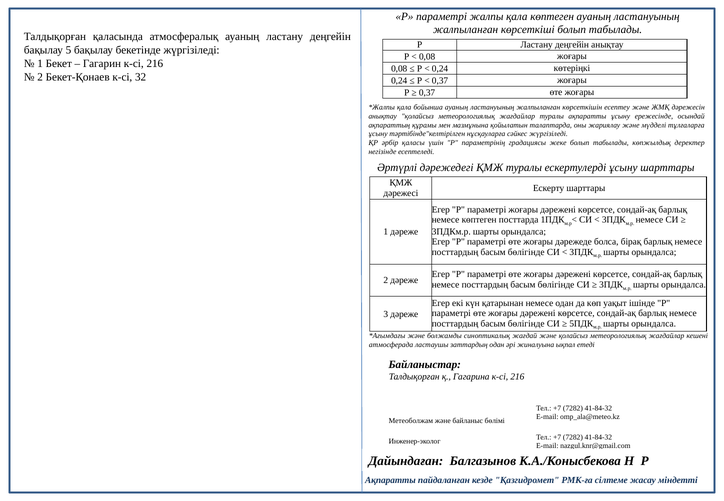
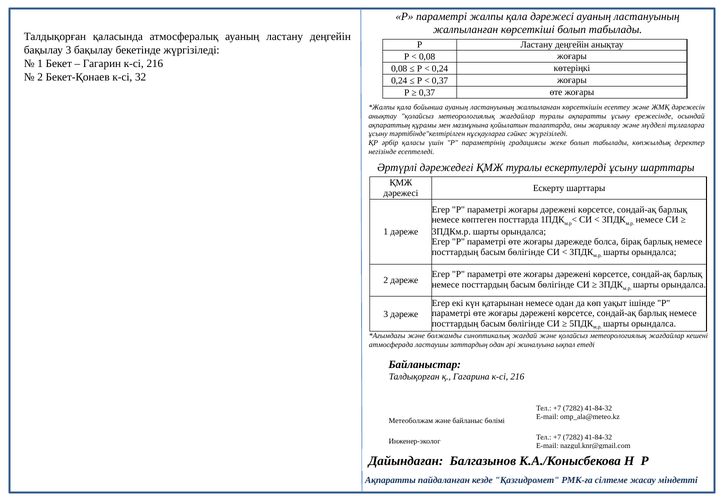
қала көптеген: көптеген -> дәрежесі (552, 16)
бақылау 5: 5 -> 3 (68, 50)
